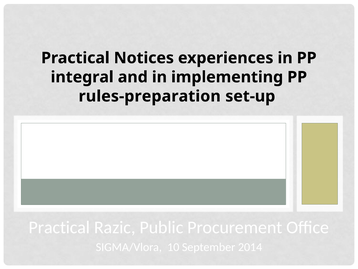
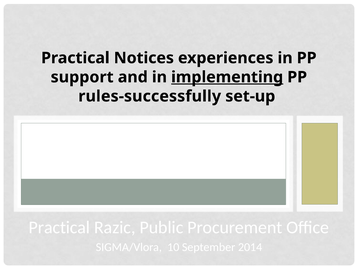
integral: integral -> support (82, 77)
implementing underline: none -> present (227, 77)
rules-preparation: rules-preparation -> rules-successfully (150, 96)
